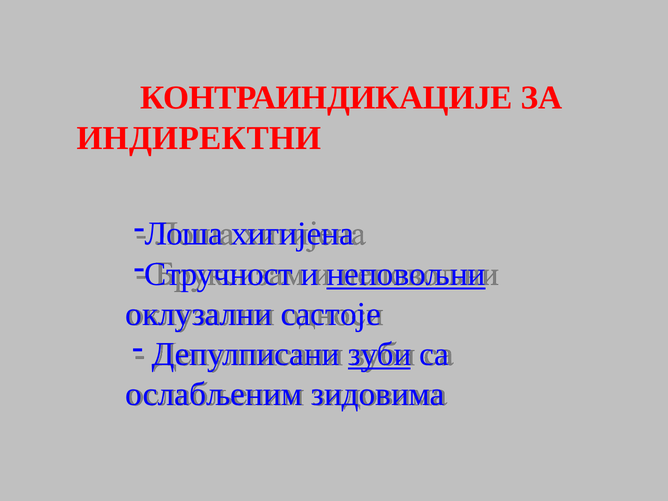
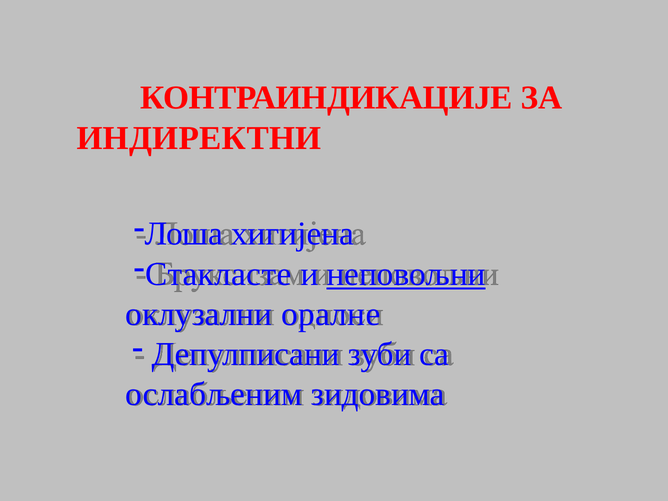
Стручност: Стручност -> Стакласте (218, 274)
састоје: састоје -> оралне (331, 314)
зуби underline: present -> none (380, 354)
